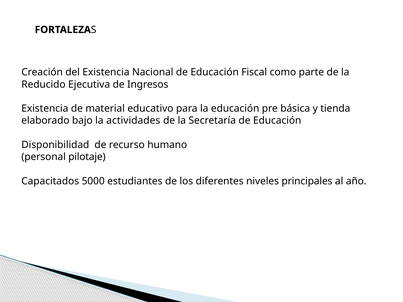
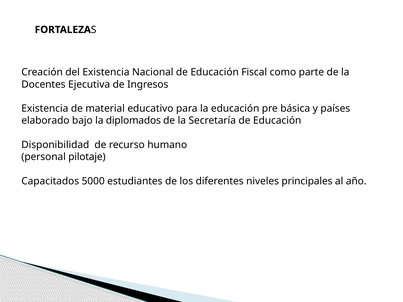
Reducido: Reducido -> Docentes (43, 84)
tienda: tienda -> países (335, 109)
actividades: actividades -> diplomados (133, 121)
